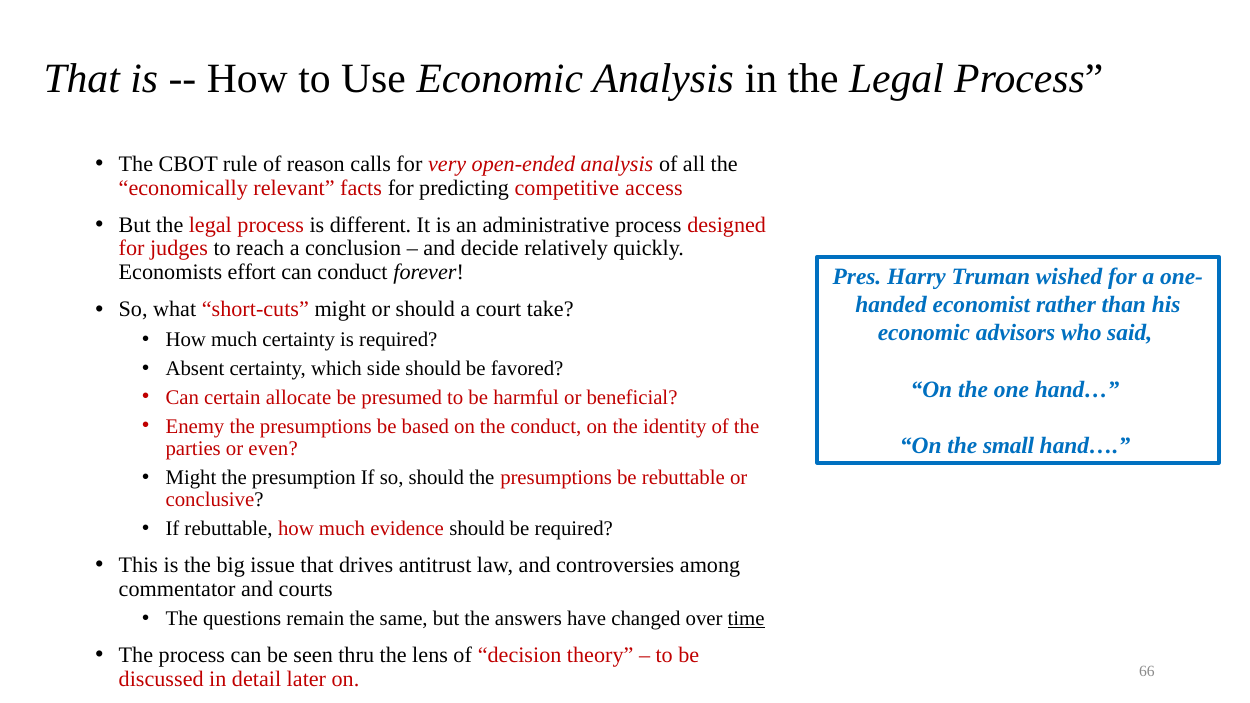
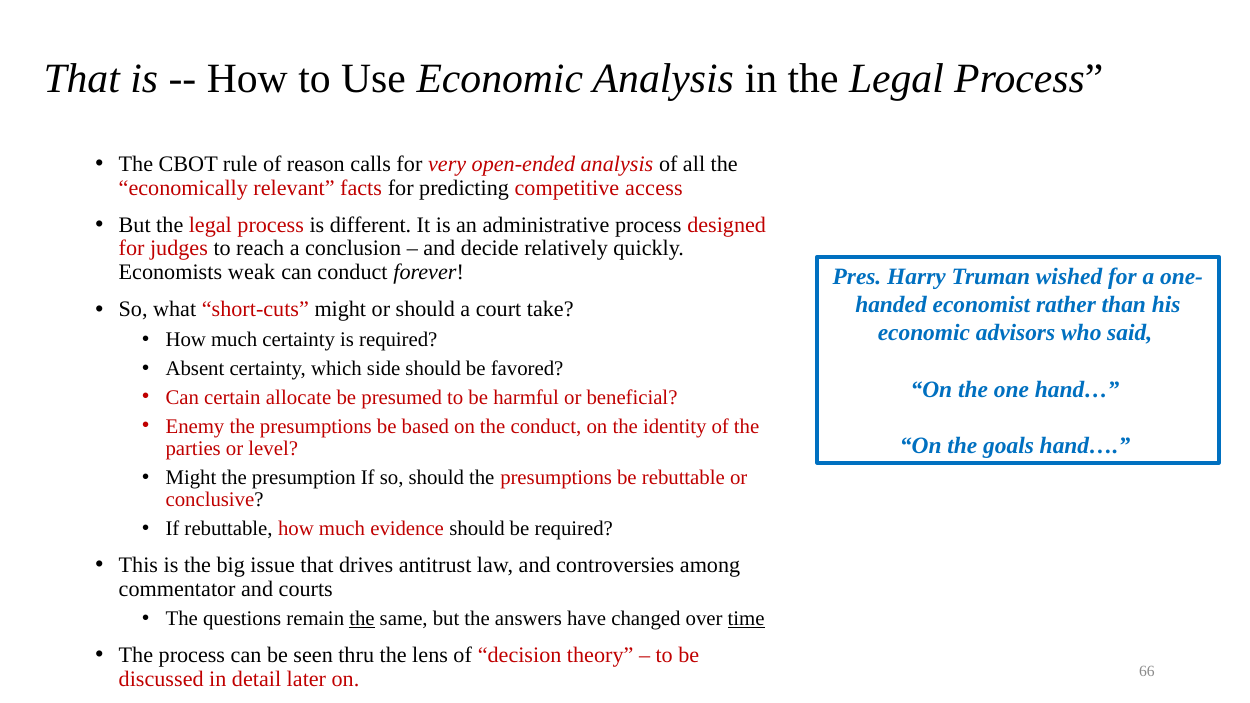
effort: effort -> weak (252, 273)
small: small -> goals (1009, 446)
even: even -> level (273, 449)
the underline: none -> present (362, 619)
